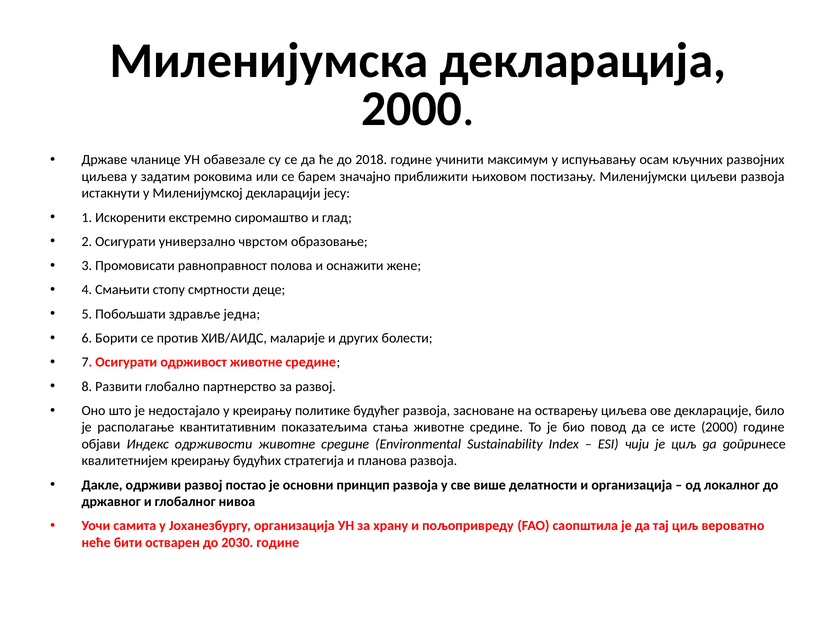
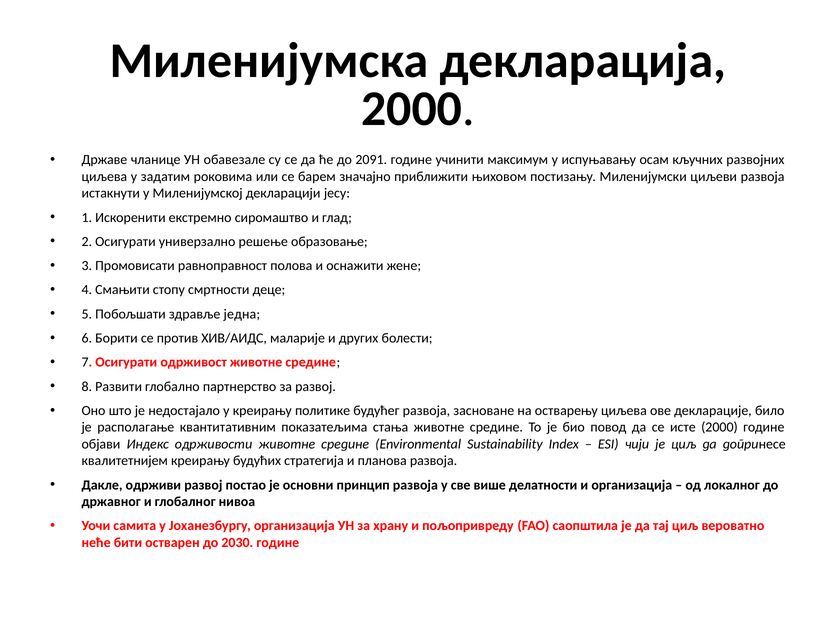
2018: 2018 -> 2091 (371, 160)
чврстом: чврстом -> решење (263, 242)
